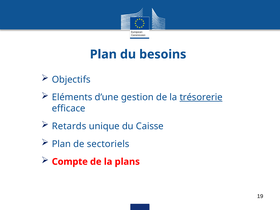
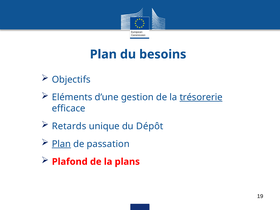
Caisse: Caisse -> Dépôt (150, 126)
Plan underline: none -> present (61, 144)
sectoriels: sectoriels -> passation (108, 144)
Compte: Compte -> Plafond (70, 162)
